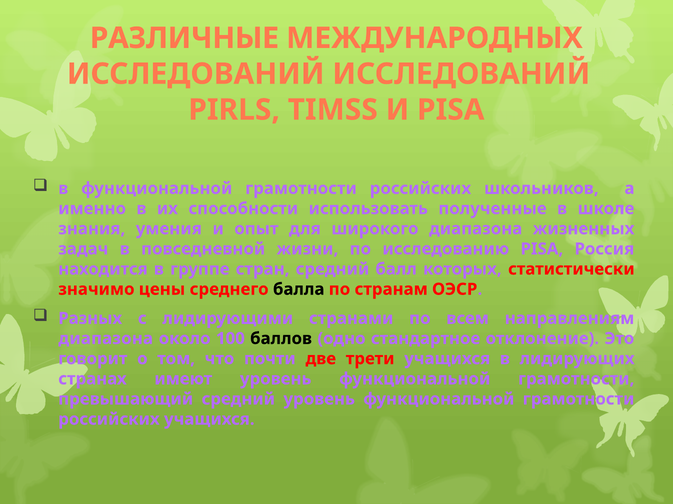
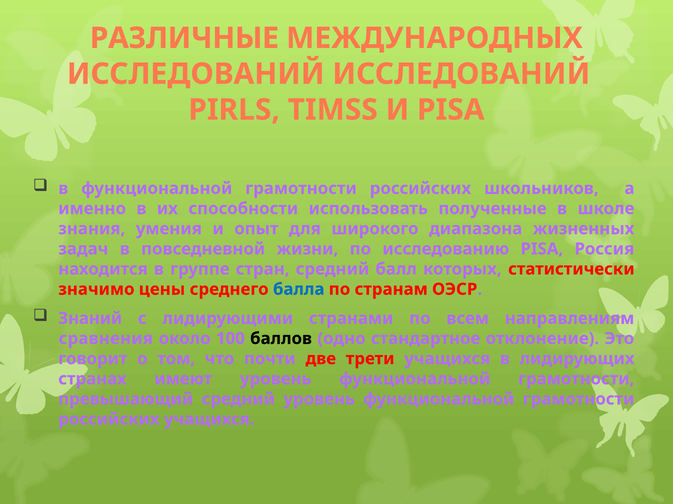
балла colour: black -> blue (299, 290)
Разных: Разных -> Знаний (90, 319)
диапазона: диапазона -> сравнения (106, 339)
